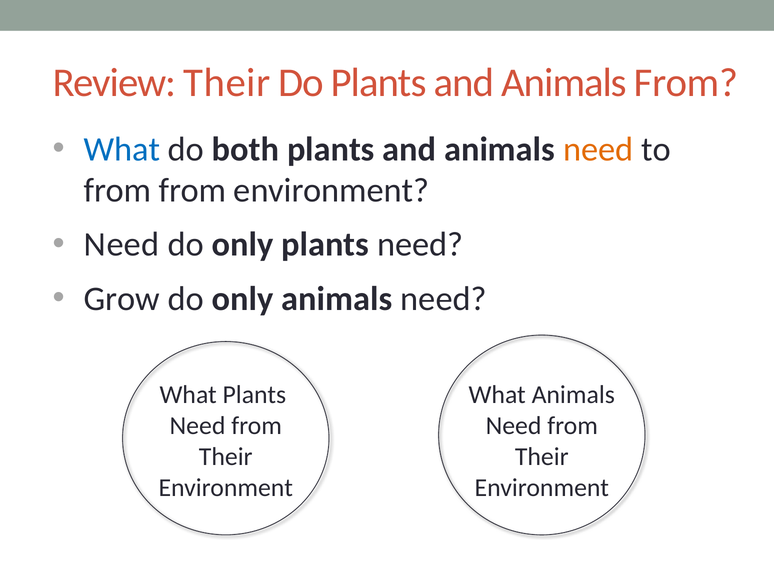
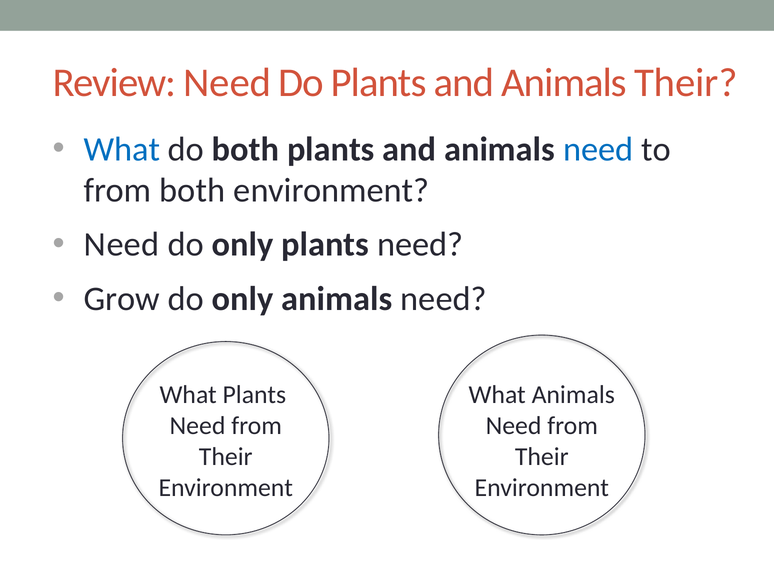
Review Their: Their -> Need (227, 83)
Animals From: From -> Their (686, 83)
need colour: orange -> blue (598, 149)
from from: from -> both (192, 191)
